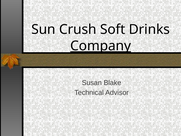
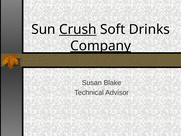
Crush underline: none -> present (78, 29)
